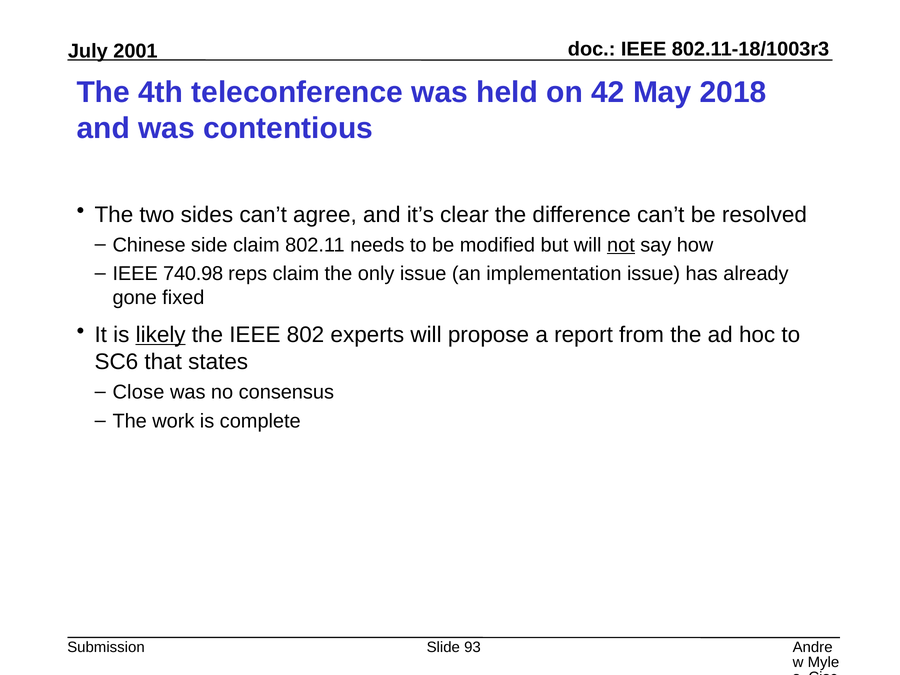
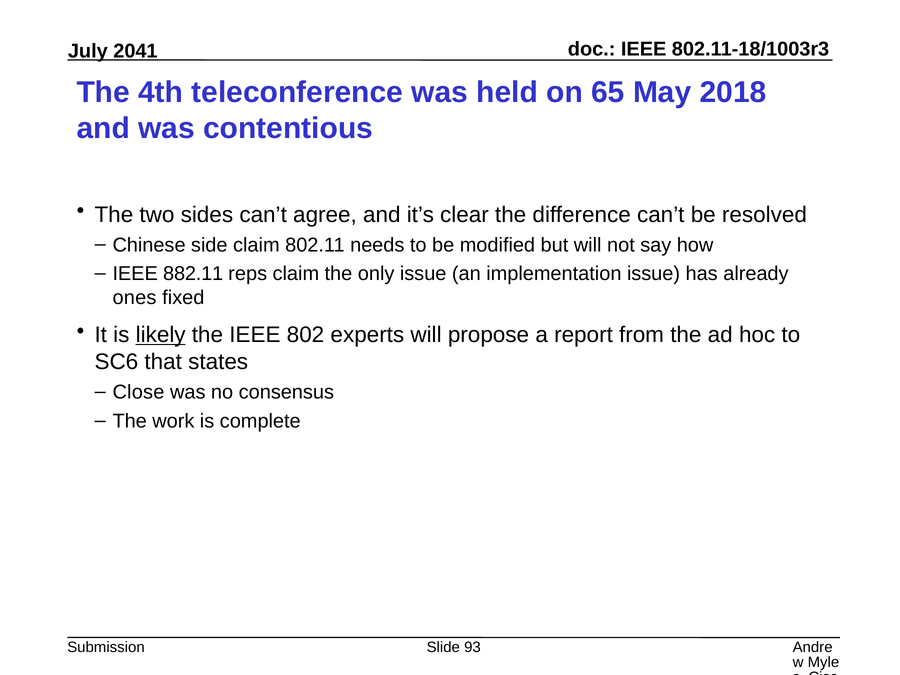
2001: 2001 -> 2041 (135, 51)
42: 42 -> 65 (608, 92)
not underline: present -> none (621, 245)
740.98: 740.98 -> 882.11 (193, 274)
gone: gone -> ones (135, 298)
